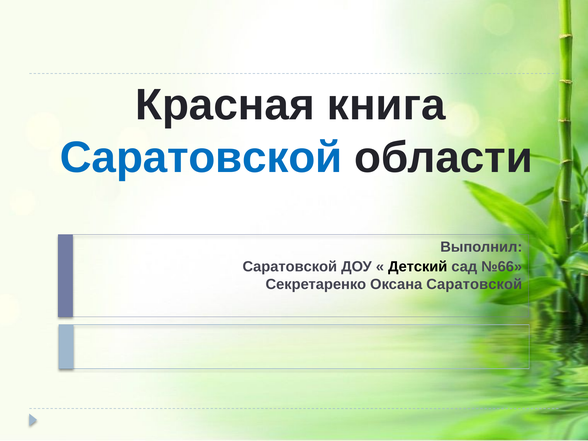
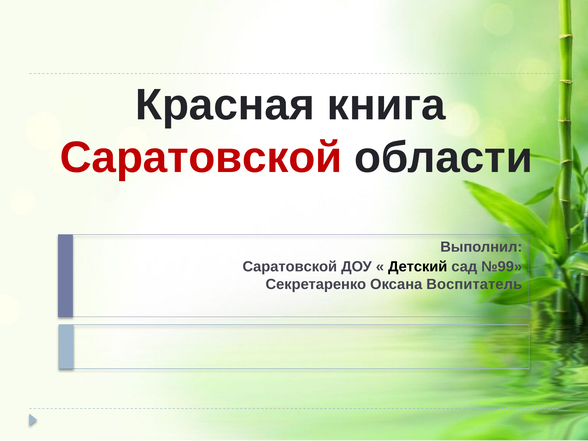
Саратовской colour: blue -> red (201, 158)
№66: №66 -> №99 (502, 267)
Оксана Саратовской: Саратовской -> Воспитатель (474, 284)
